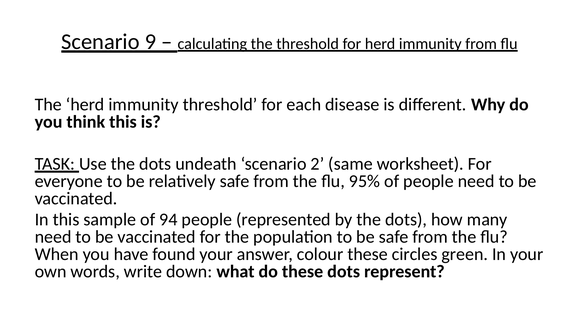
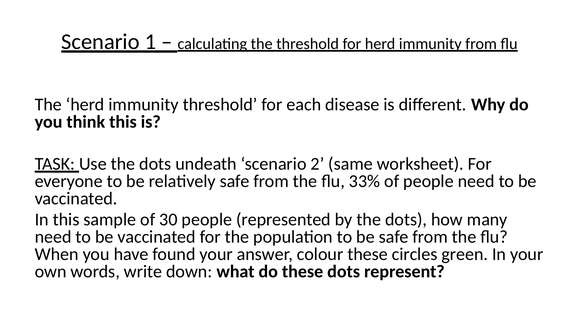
9: 9 -> 1 (150, 42)
95%: 95% -> 33% (365, 181)
94: 94 -> 30 (168, 219)
